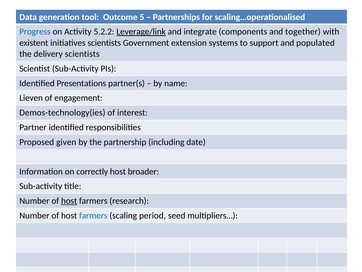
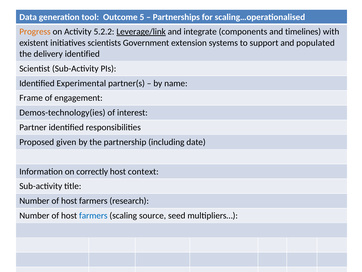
Progress colour: blue -> orange (35, 32)
together: together -> timelines (303, 32)
delivery scientists: scientists -> identified (82, 54)
Presentations: Presentations -> Experimental (81, 83)
Lieven: Lieven -> Frame (31, 98)
broader: broader -> context (143, 171)
host underline: present -> none (69, 201)
period: period -> source (153, 215)
